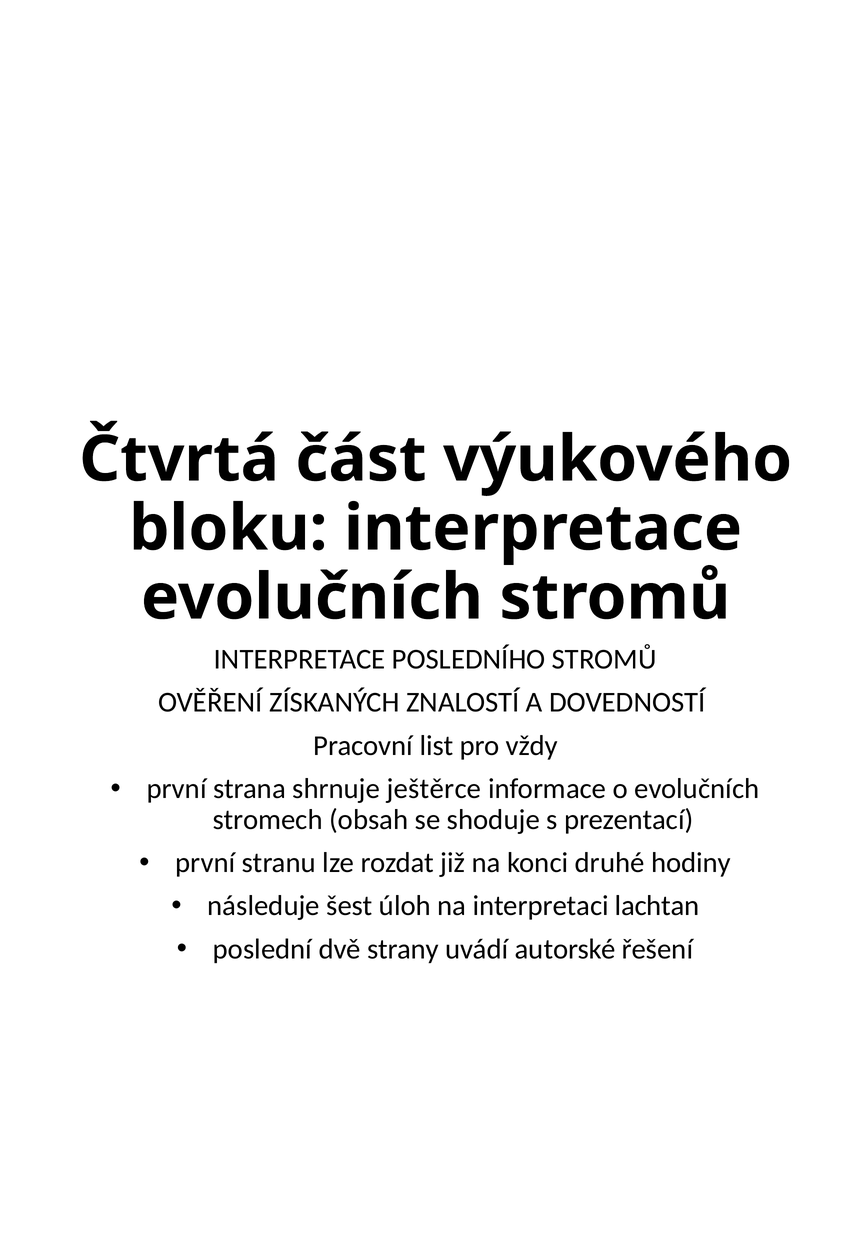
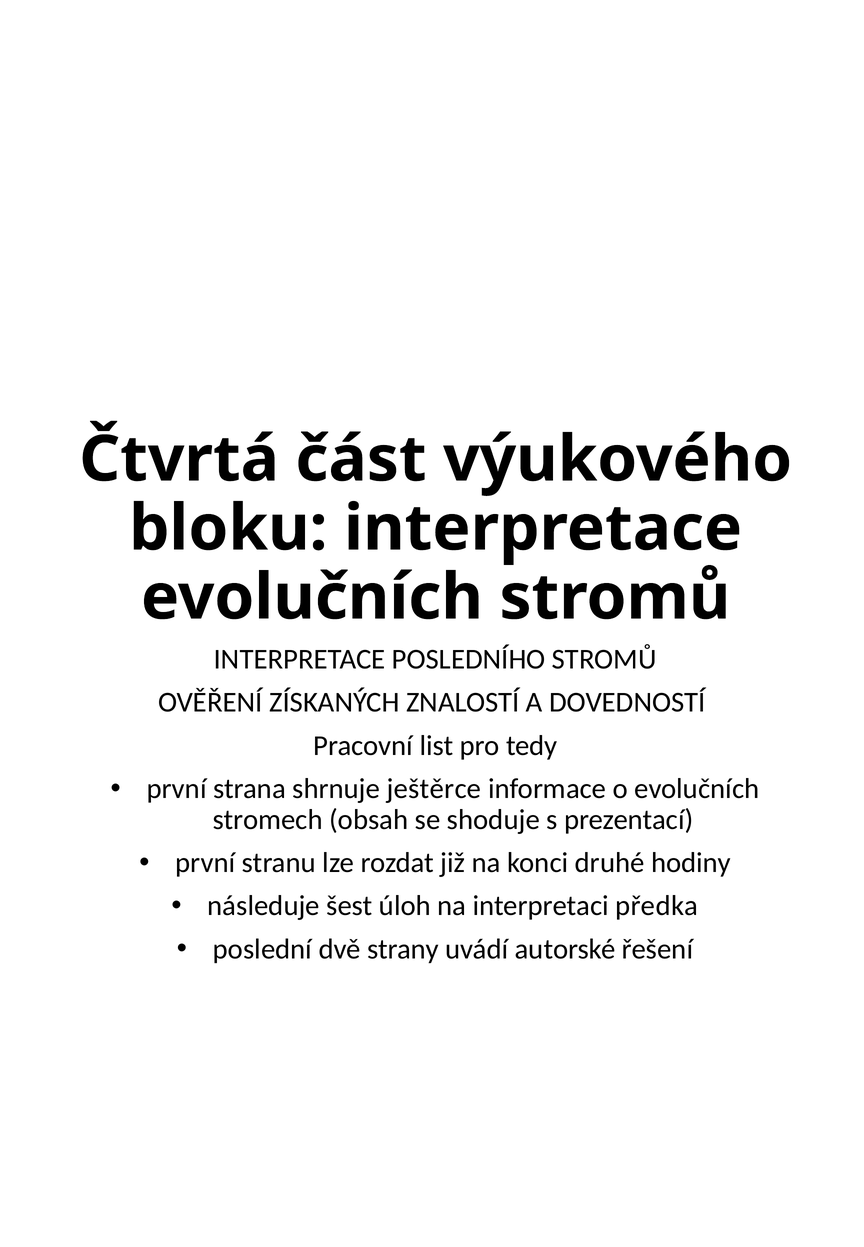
vždy: vždy -> tedy (532, 746)
lachtan: lachtan -> předka (657, 907)
